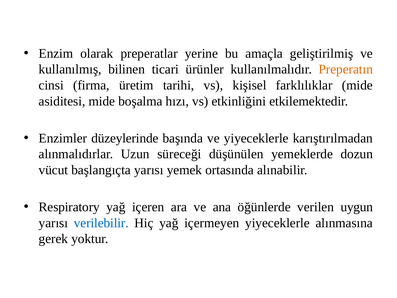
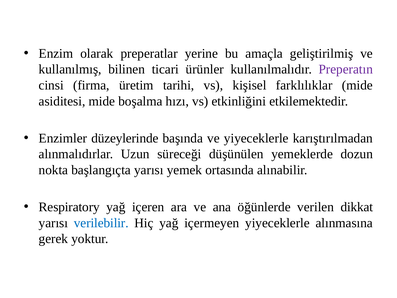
Preperatın colour: orange -> purple (346, 69)
vücut: vücut -> nokta (53, 170)
uygun: uygun -> dikkat (357, 207)
